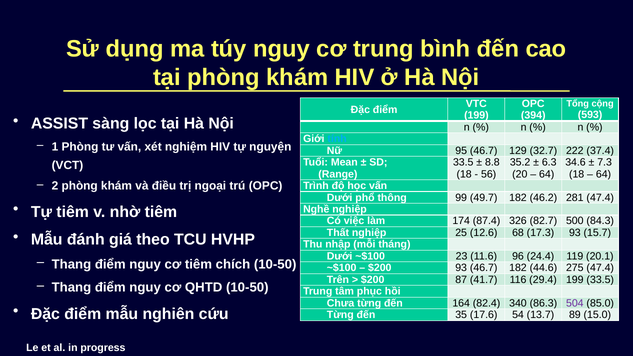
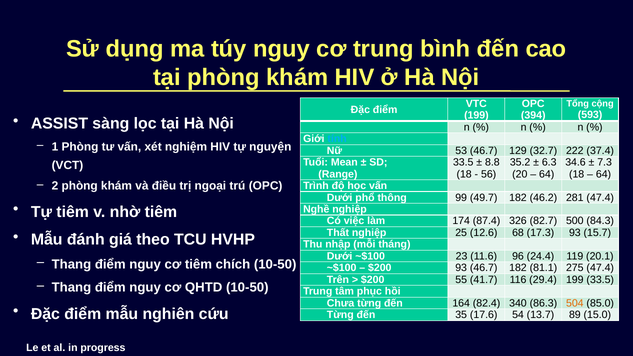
95: 95 -> 53 (461, 151)
44.6: 44.6 -> 81.1 (543, 268)
87: 87 -> 55 (461, 280)
504 colour: purple -> orange (575, 303)
